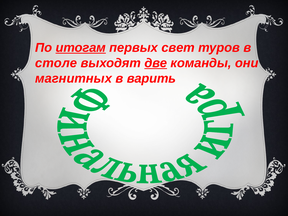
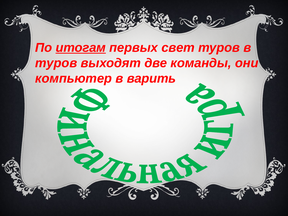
столе: столе -> туров (56, 63)
две underline: present -> none (156, 63)
магнитных: магнитных -> компьютер (74, 78)
